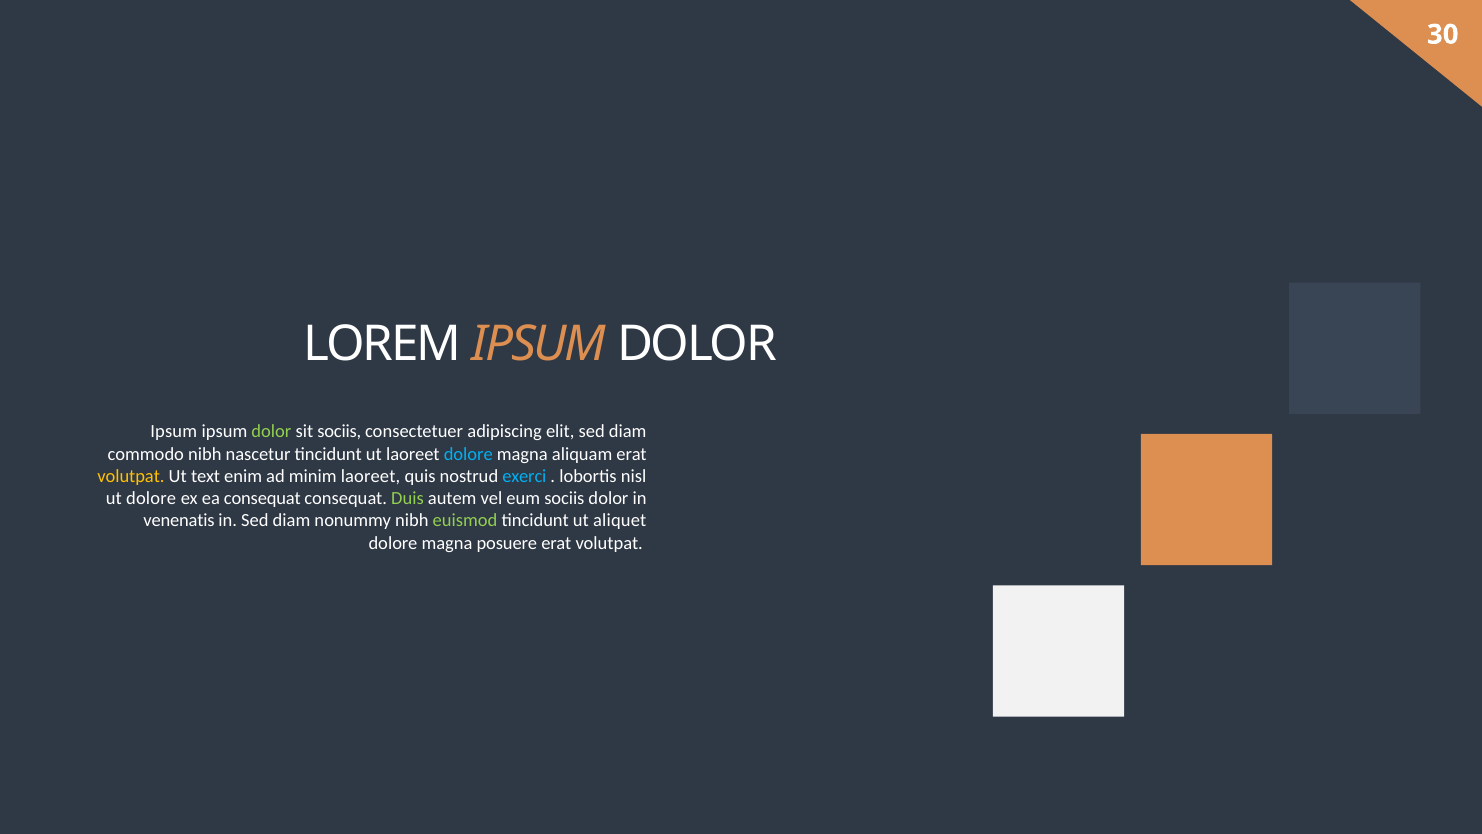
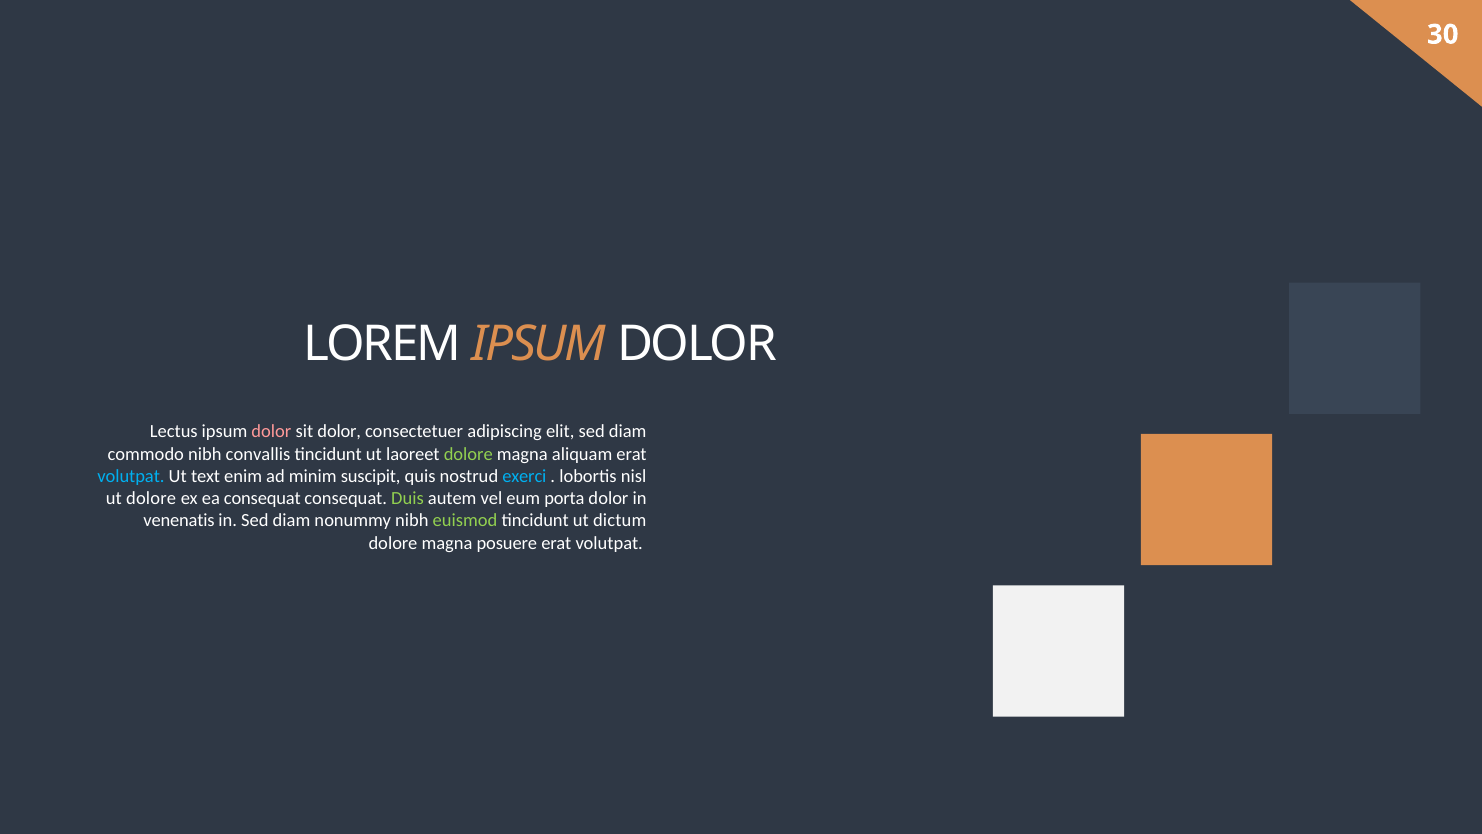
Ipsum: Ipsum -> Lectus (174, 432)
dolor colour: light green -> pink (271, 432)
sit sociis: sociis -> dolor (339, 432)
nascetur: nascetur -> convallis (258, 454)
dolore colour: light blue -> light green (468, 454)
volutpat colour: yellow -> light blue (131, 476)
minim laoreet: laoreet -> suscipit (371, 476)
eum sociis: sociis -> porta (564, 498)
aliquet: aliquet -> dictum (620, 521)
